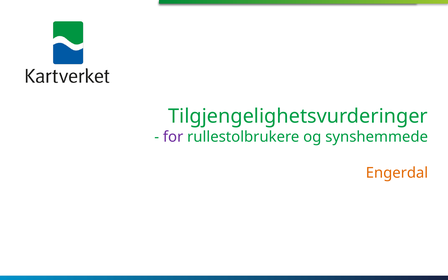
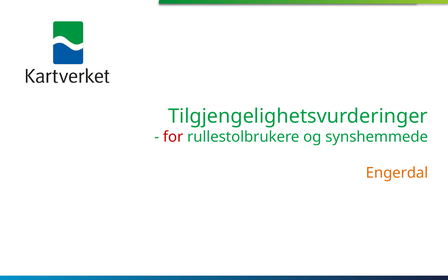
for colour: purple -> red (173, 137)
